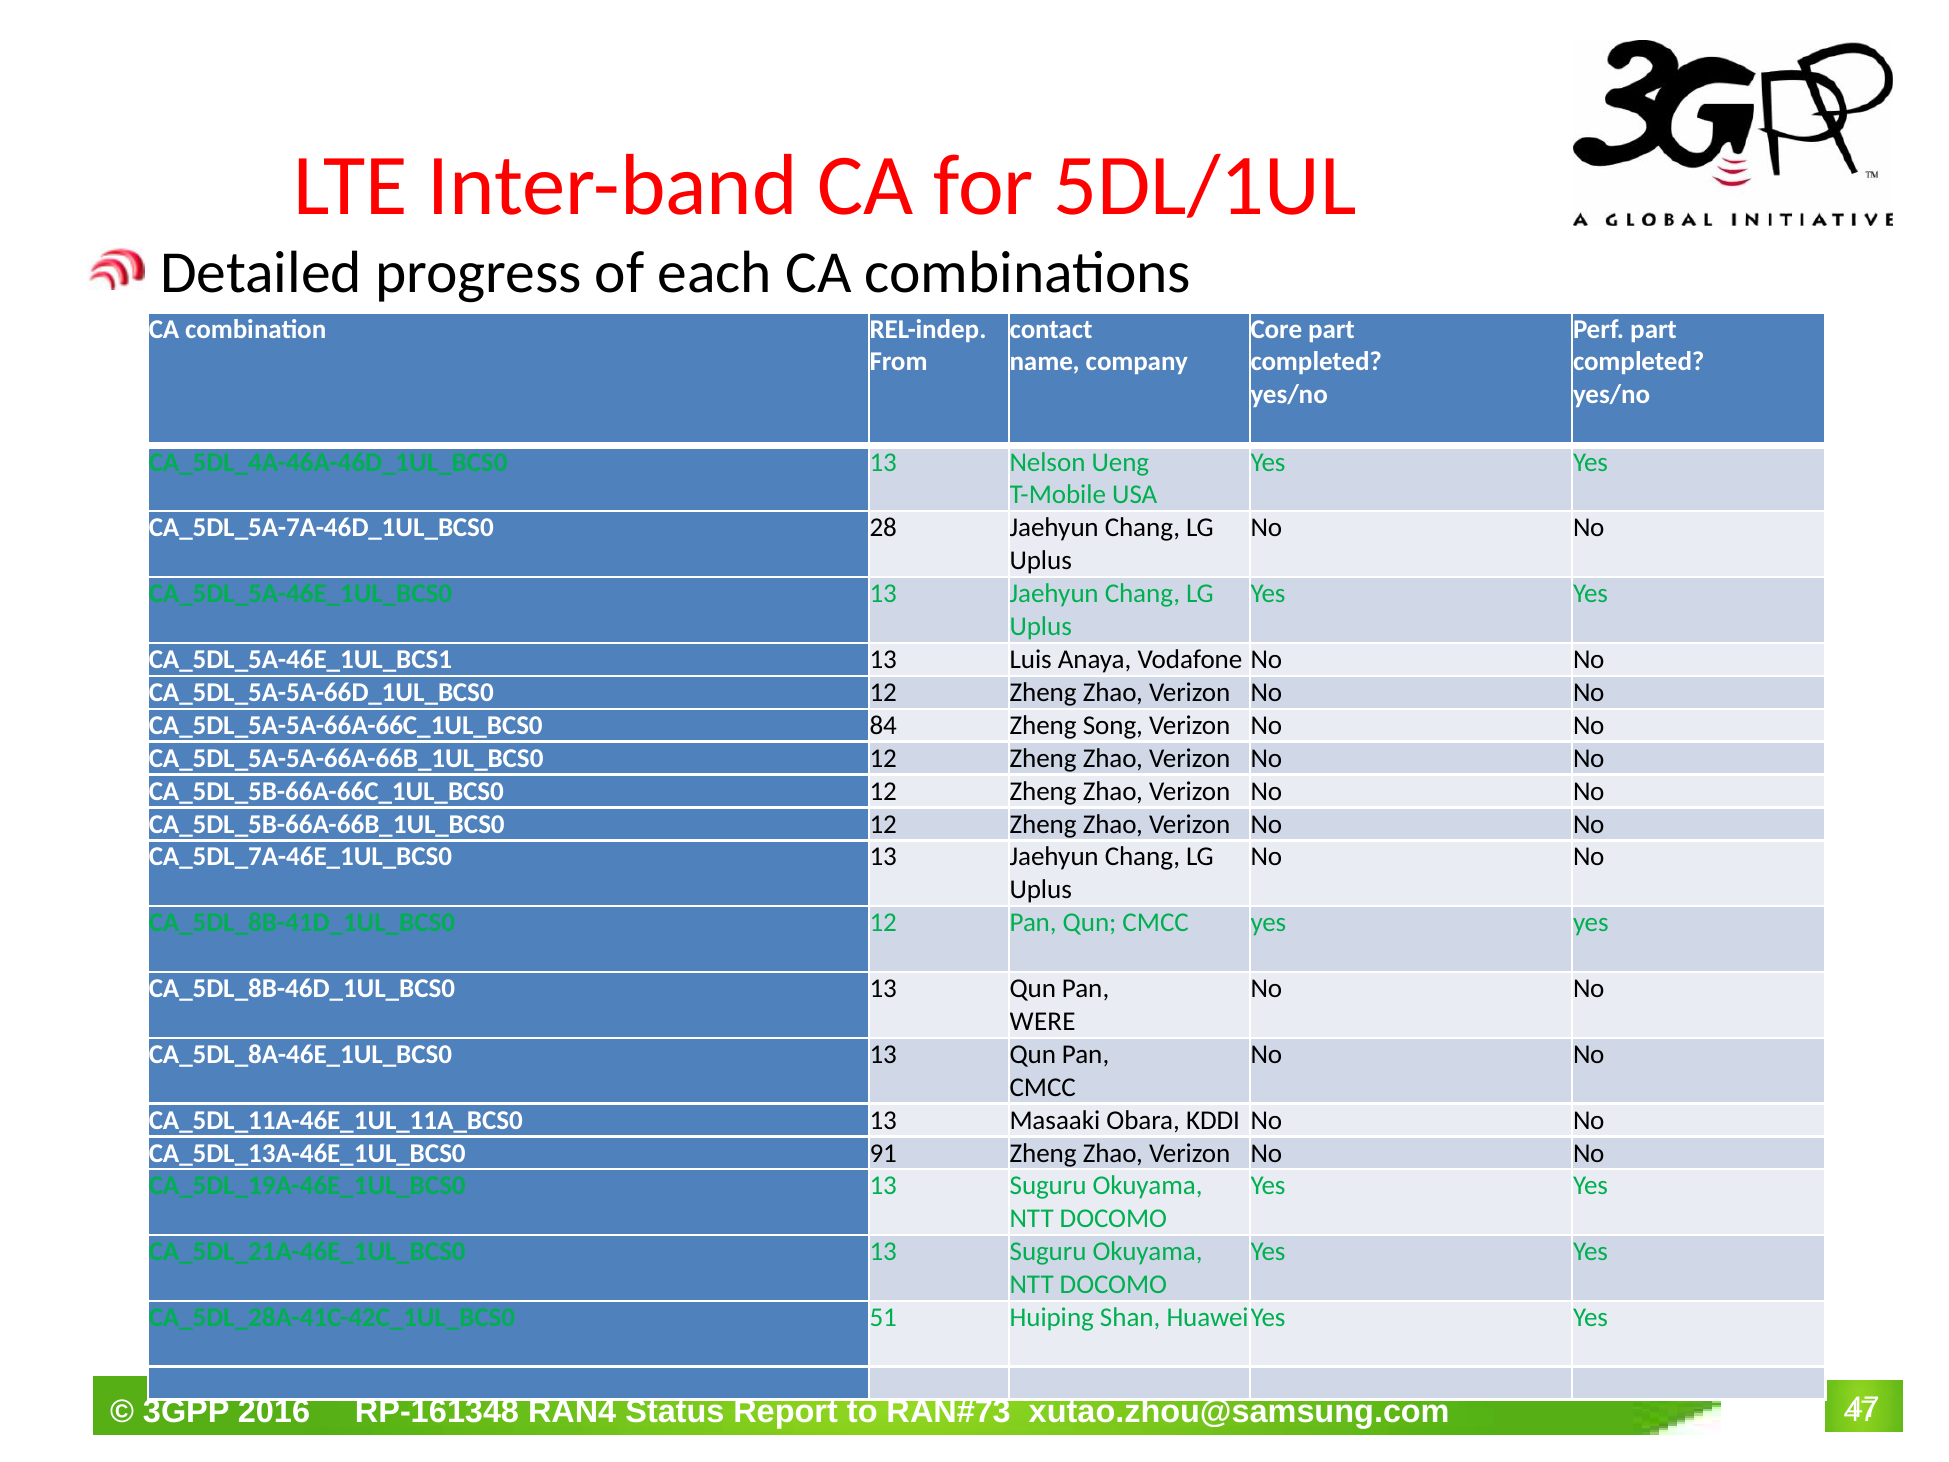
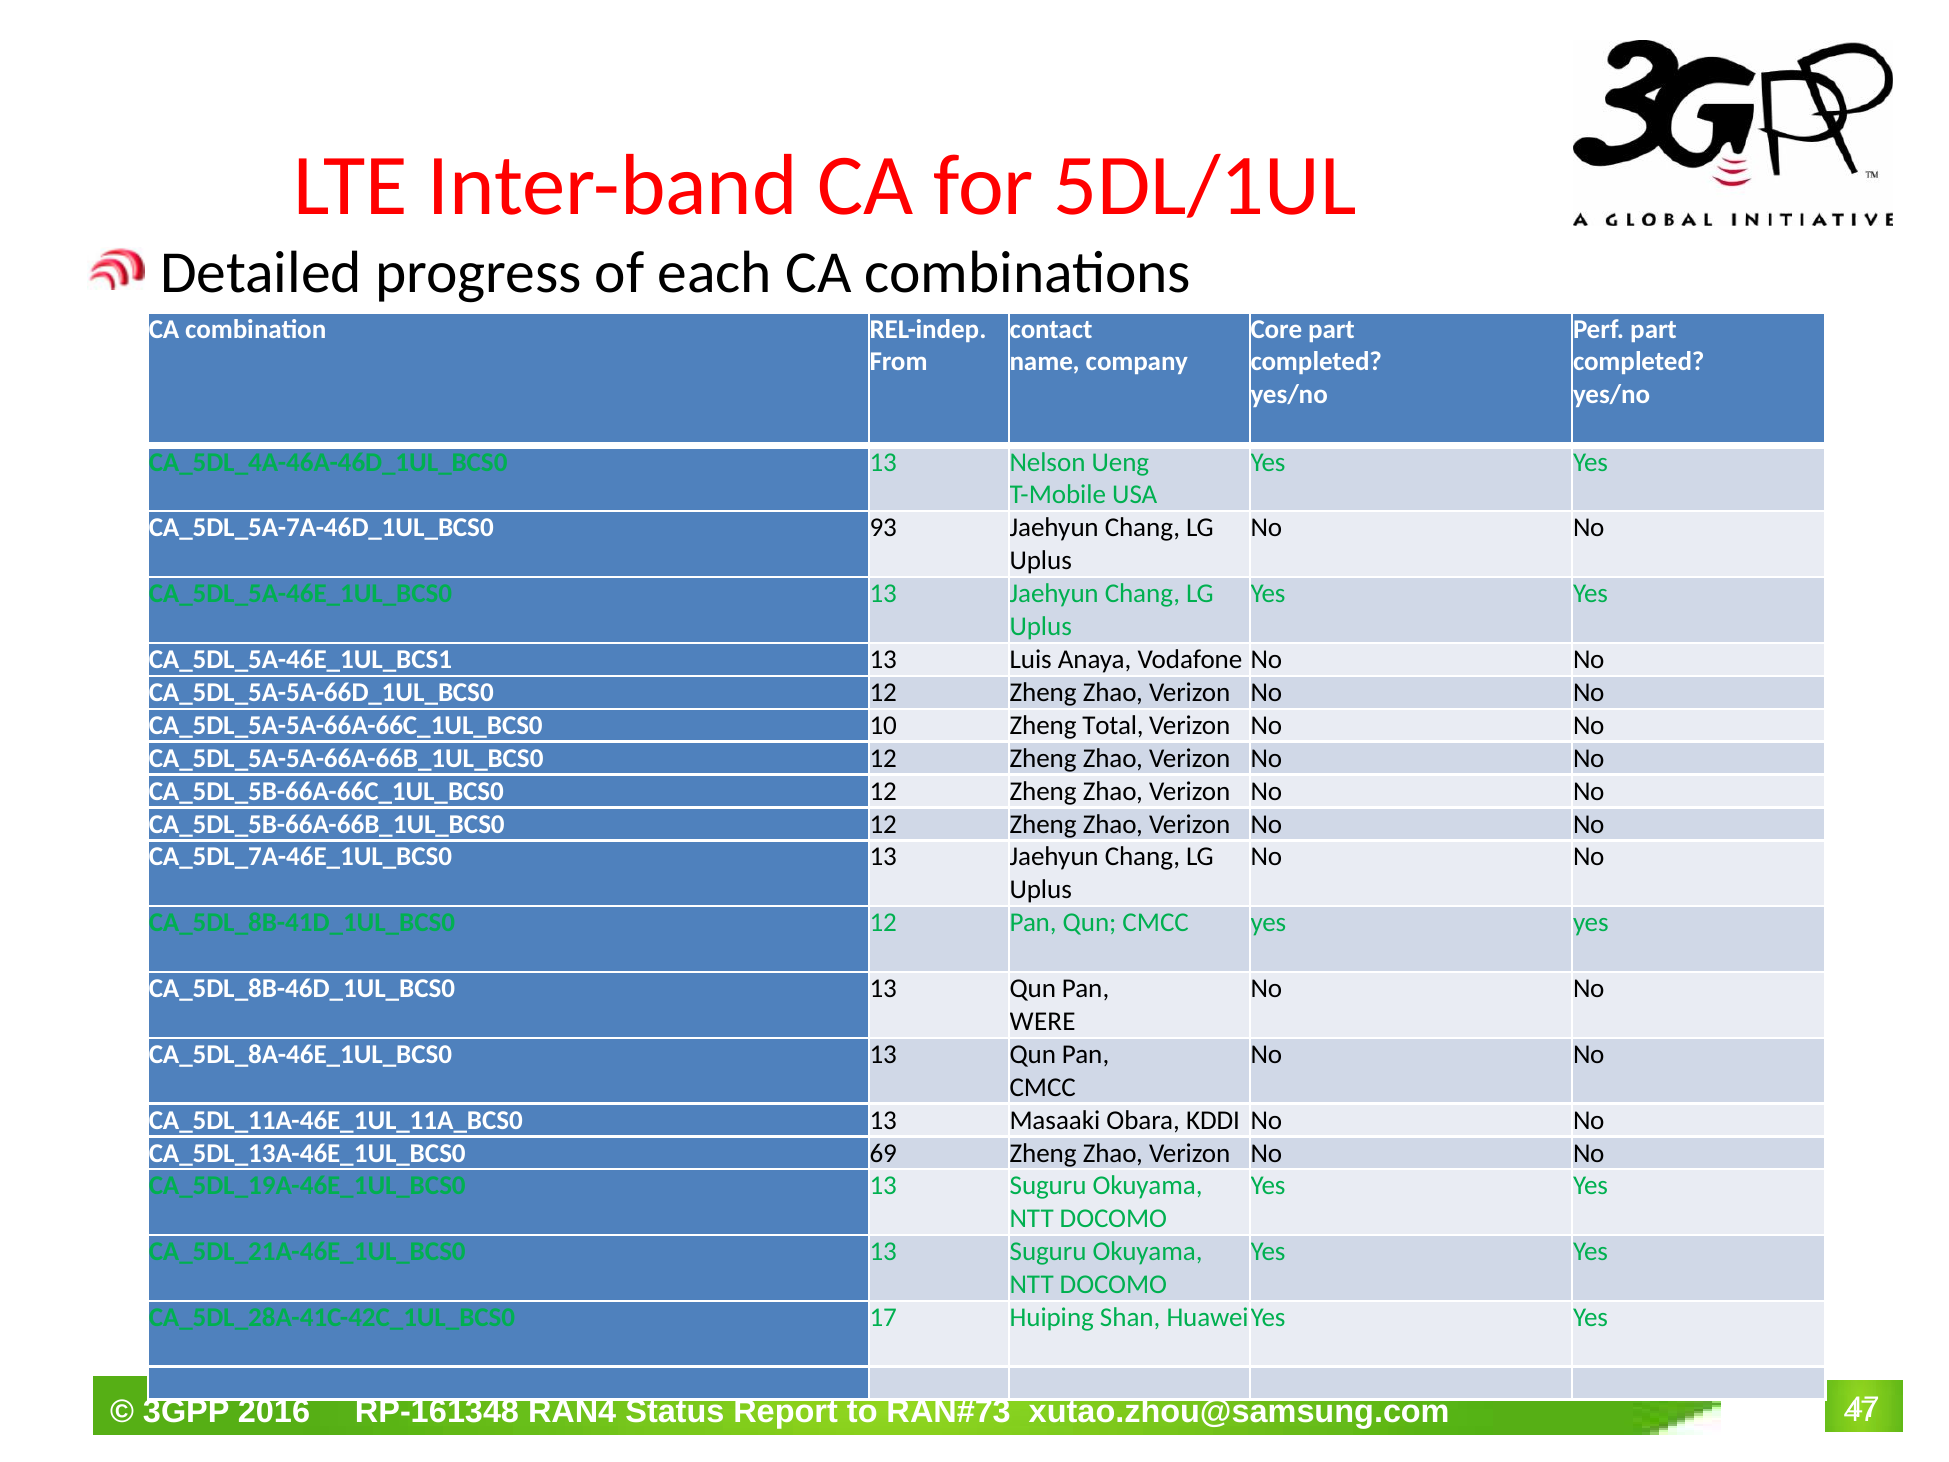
28: 28 -> 93 (883, 528)
84: 84 -> 10 (883, 725)
Song: Song -> Total (1113, 725)
91: 91 -> 69 (883, 1153)
51: 51 -> 17 (883, 1317)
